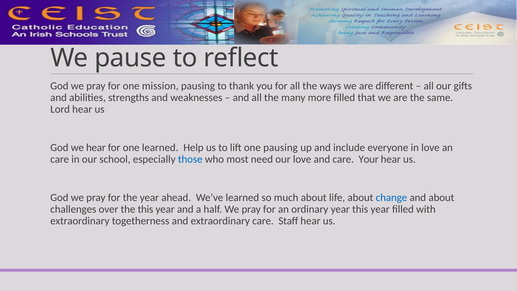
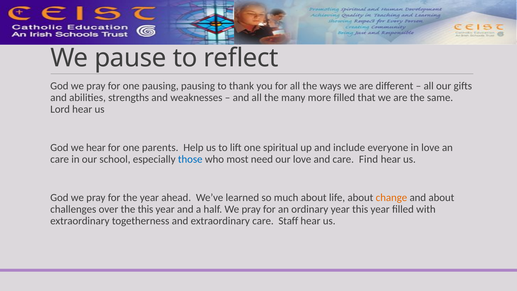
one mission: mission -> pausing (160, 86)
one learned: learned -> parents (160, 148)
one pausing: pausing -> spiritual (281, 148)
Your: Your -> Find (368, 159)
change colour: blue -> orange (391, 198)
